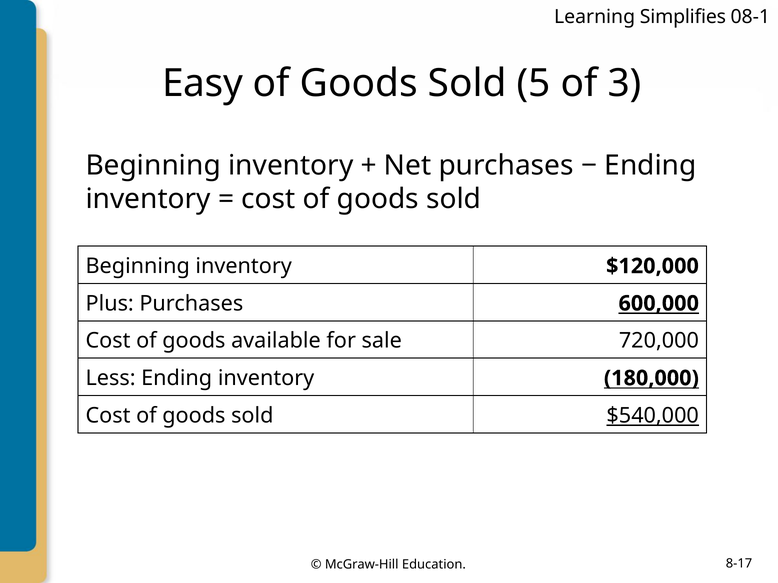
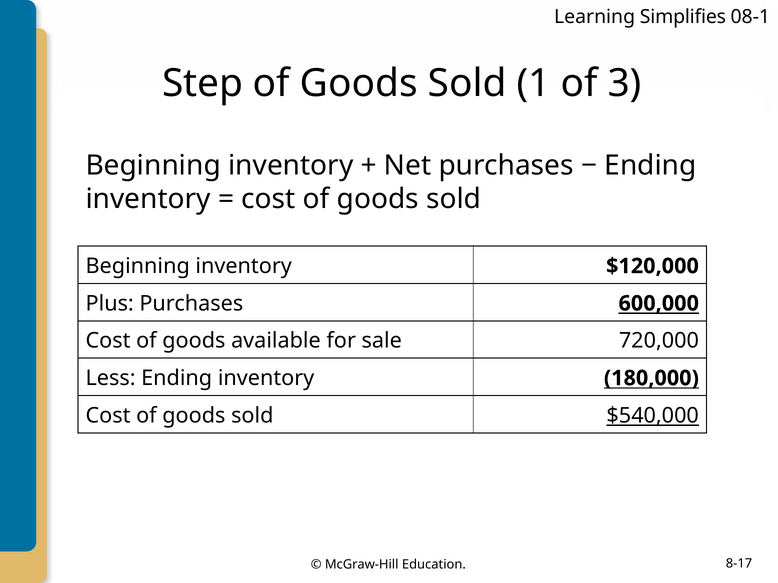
Easy: Easy -> Step (203, 84)
5: 5 -> 1 (534, 84)
